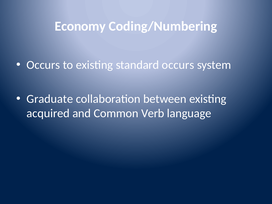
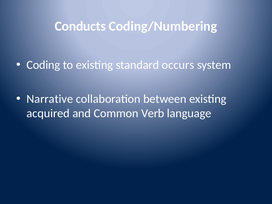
Economy: Economy -> Conducts (80, 26)
Occurs: Occurs -> Coding (43, 65)
Graduate: Graduate -> Narrative (50, 99)
